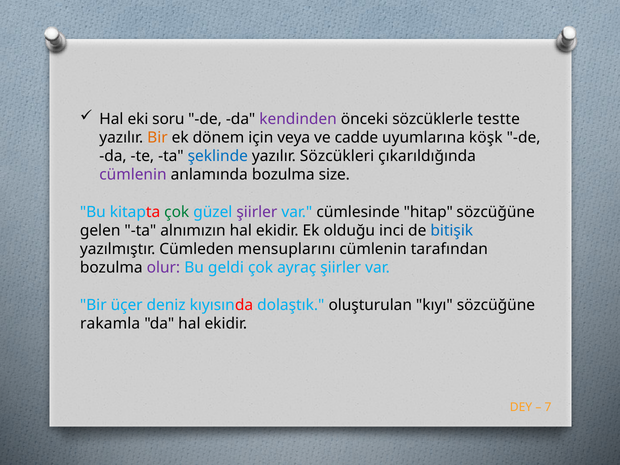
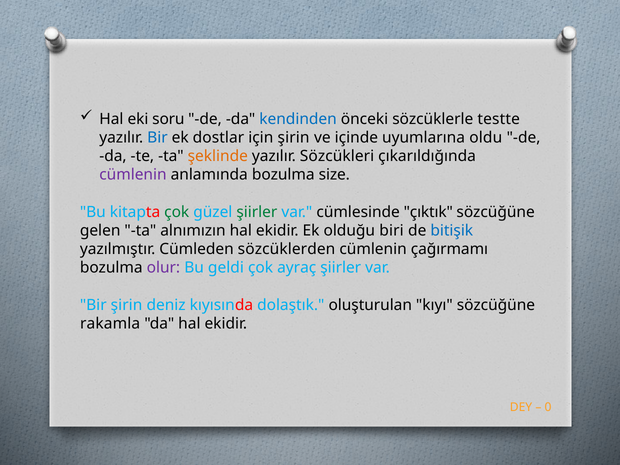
kendinden colour: purple -> blue (298, 119)
Bir colour: orange -> blue (157, 138)
dönem: dönem -> dostlar (218, 138)
için veya: veya -> şirin (294, 138)
cadde: cadde -> içinde (356, 138)
köşk: köşk -> oldu (486, 138)
şeklinde colour: blue -> orange (218, 156)
şiirler colour: purple -> green (257, 212)
hitap: hitap -> çıktık (428, 212)
inci: inci -> biri (392, 231)
mensuplarını: mensuplarını -> sözcüklerden (287, 249)
tarafından: tarafından -> çağırmamı (449, 249)
Bir üçer: üçer -> şirin (127, 305)
7: 7 -> 0 (548, 407)
